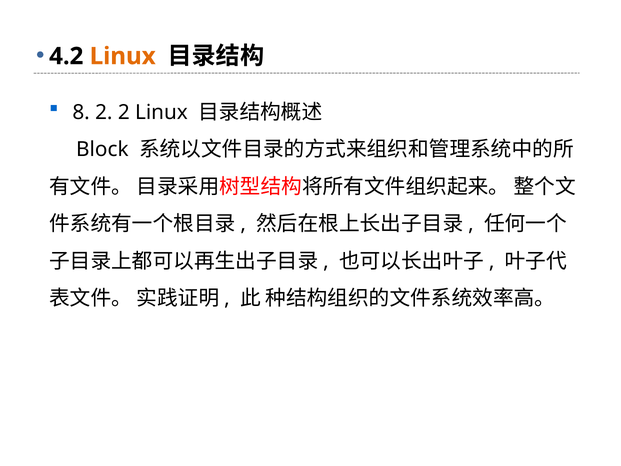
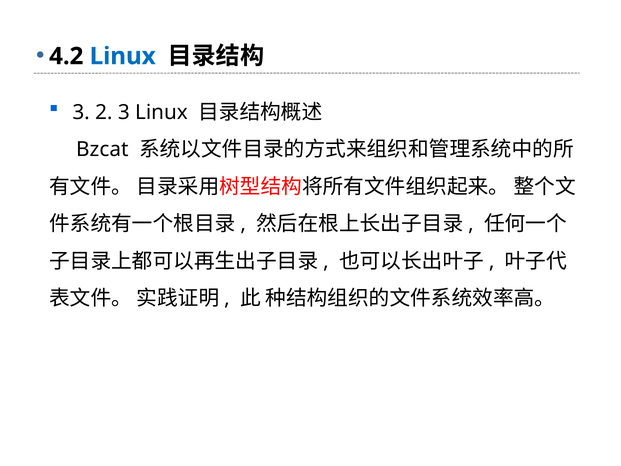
Linux colour: orange -> blue (123, 56)
8: 8 -> 3 (81, 112)
2 2: 2 -> 3 (124, 112)
Block: Block -> Bzcat (102, 149)
